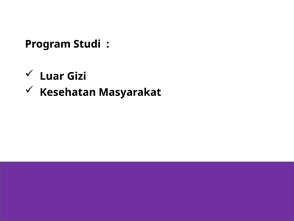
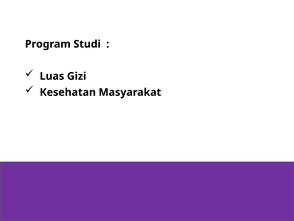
Luar: Luar -> Luas (52, 76)
